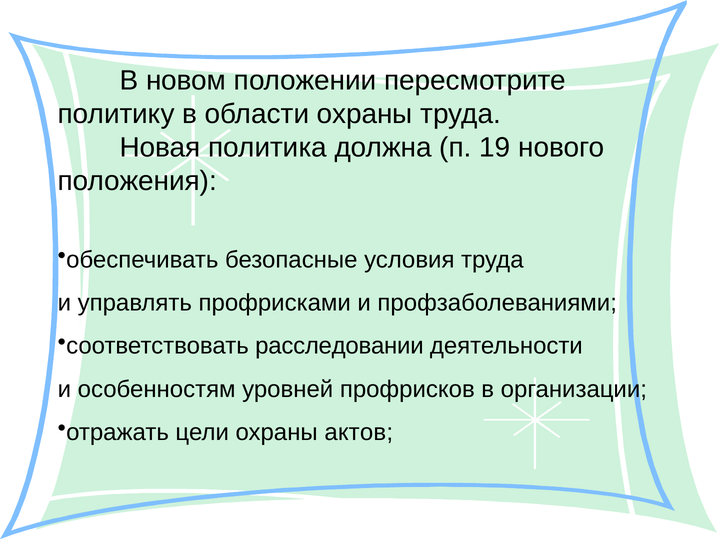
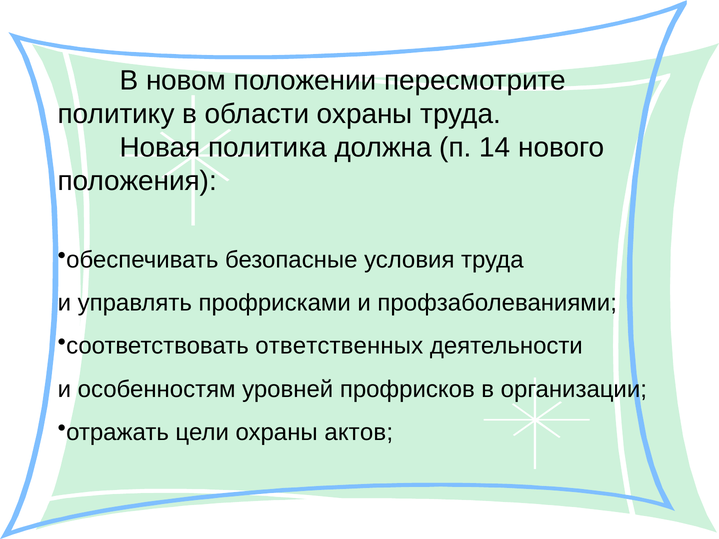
19: 19 -> 14 (495, 147)
расследовании: расследовании -> ответственных (339, 346)
